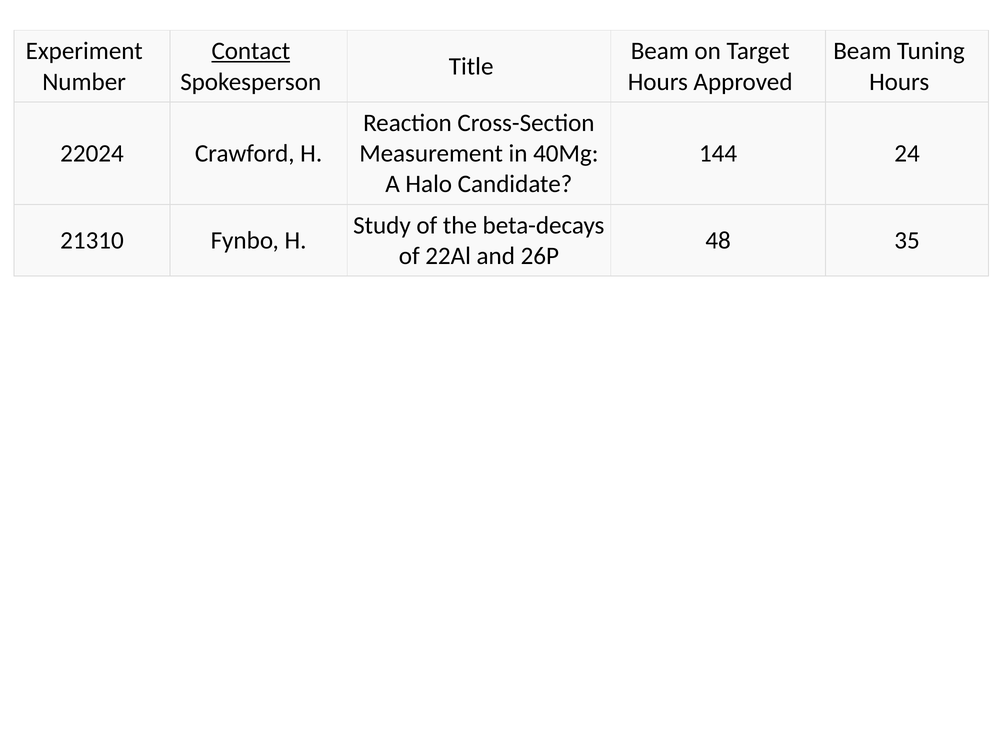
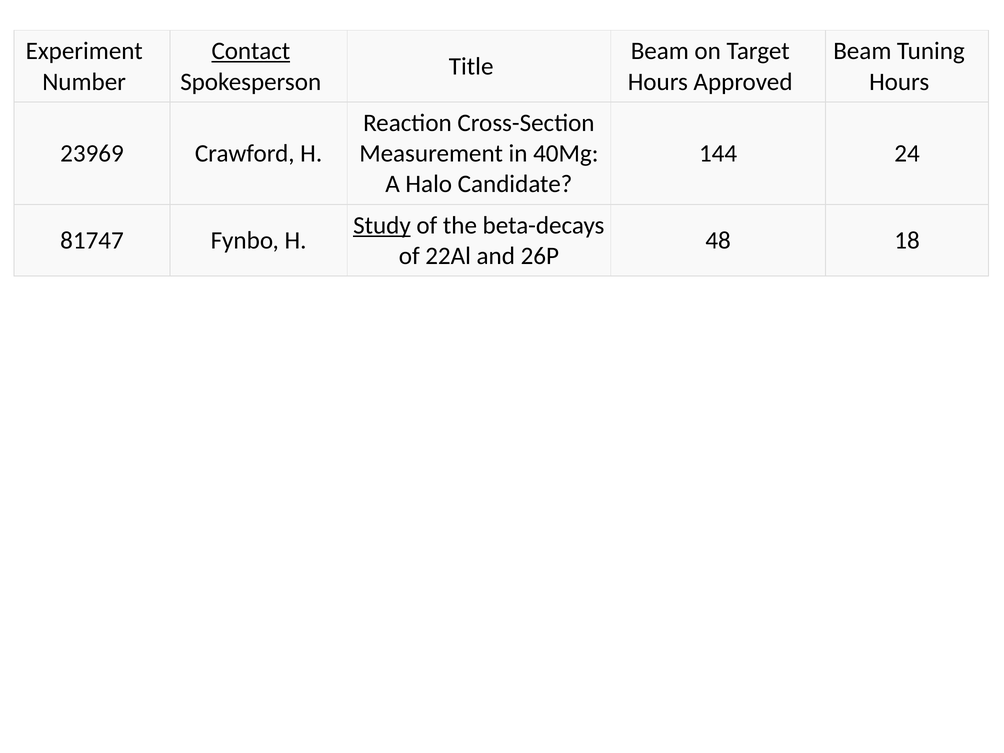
22024: 22024 -> 23969 (92, 154)
Study underline: none -> present (382, 225)
21310: 21310 -> 81747 (92, 241)
35: 35 -> 18 (907, 241)
